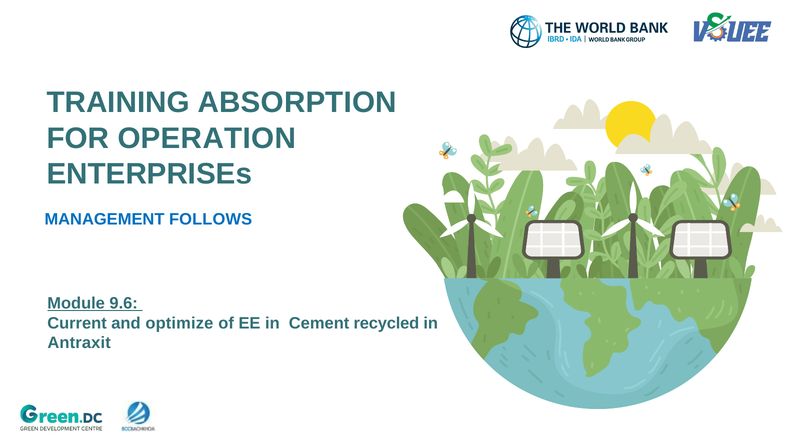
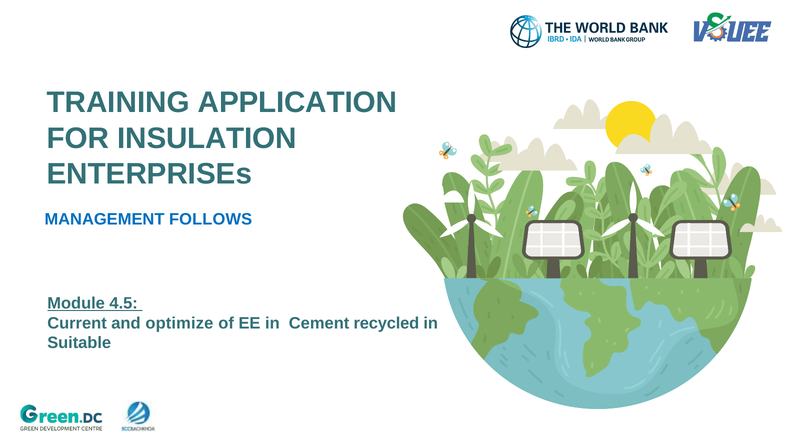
ABSORPTION: ABSORPTION -> APPLICATION (297, 102)
OPERATION: OPERATION -> INSULATION (207, 138)
9.6: 9.6 -> 4.5 (124, 303)
Antraxit: Antraxit -> Suitable (79, 343)
